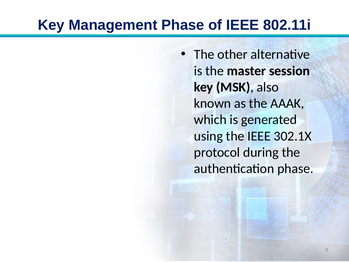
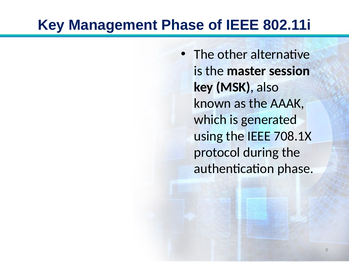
302.1X: 302.1X -> 708.1X (293, 136)
